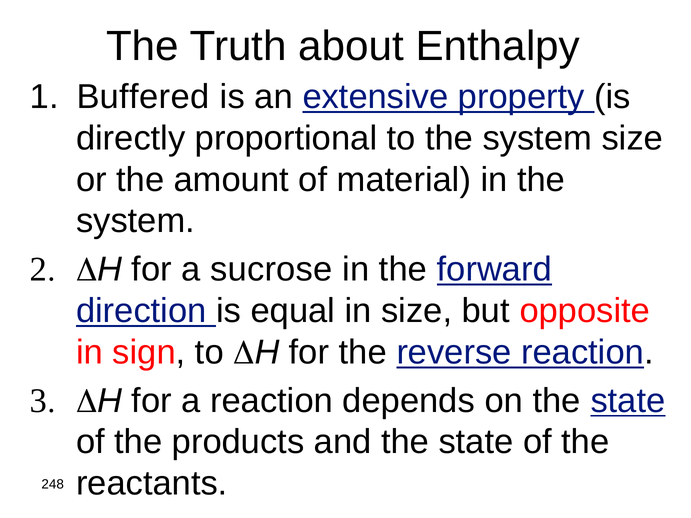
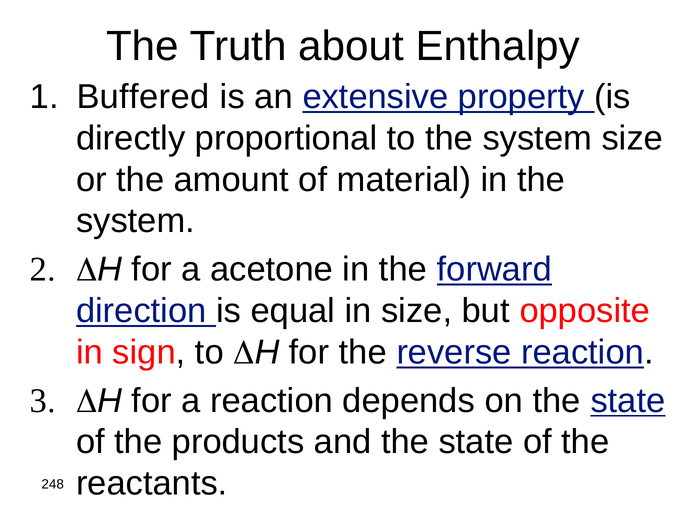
sucrose: sucrose -> acetone (272, 270)
